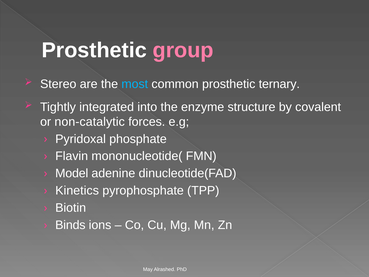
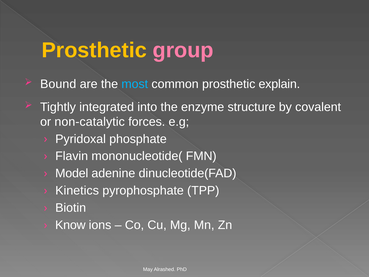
Prosthetic colour: white -> yellow (94, 50)
Stereo: Stereo -> Bound (58, 84)
ternary: ternary -> explain (279, 84)
Binds: Binds -> Know (70, 225)
